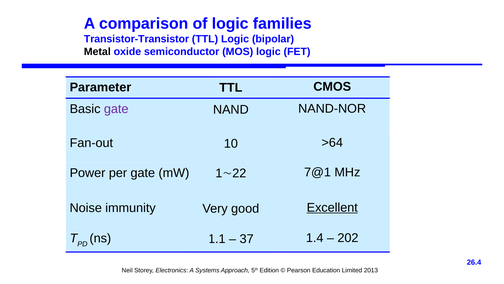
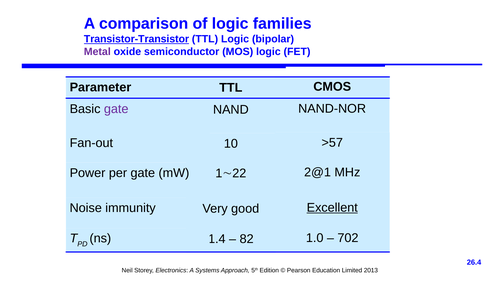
Transistor-Transistor underline: none -> present (136, 39)
Metal colour: black -> purple (97, 52)
>64: >64 -> >57 (332, 142)
7@1: 7@1 -> 2@1 (318, 172)
1.4: 1.4 -> 1.0 (315, 238)
202: 202 -> 702 (348, 238)
1.1: 1.1 -> 1.4 (217, 239)
37: 37 -> 82 (247, 239)
